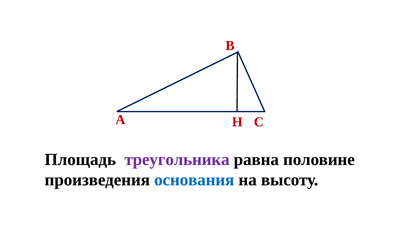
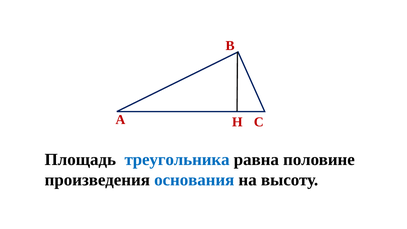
треугольника colour: purple -> blue (177, 159)
